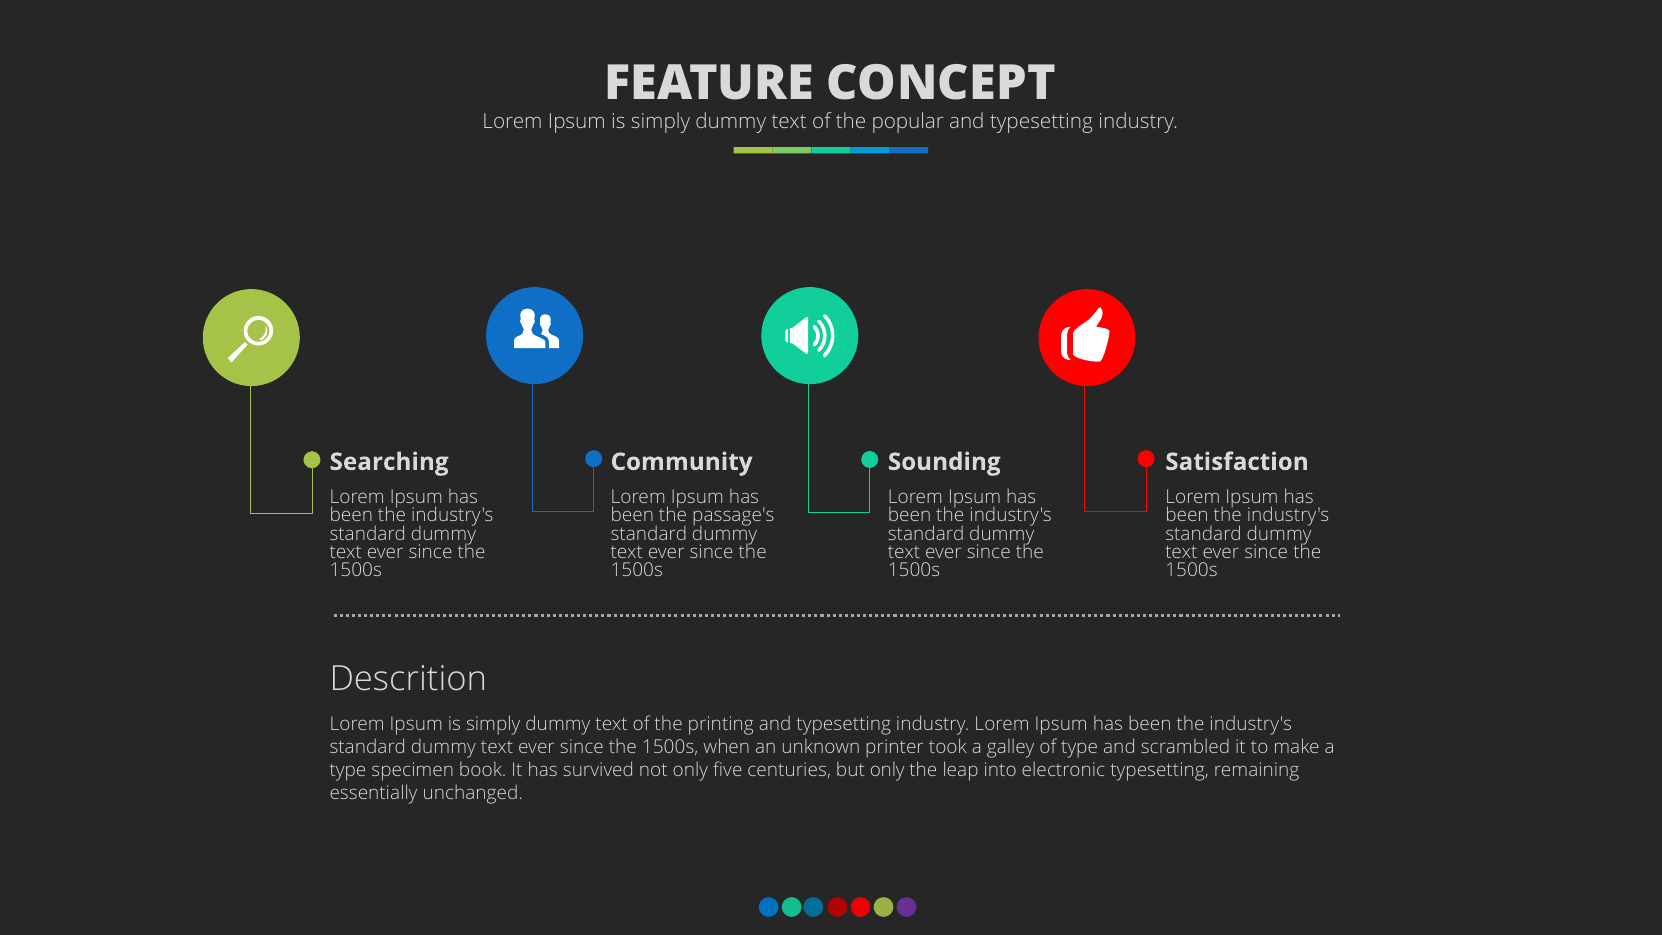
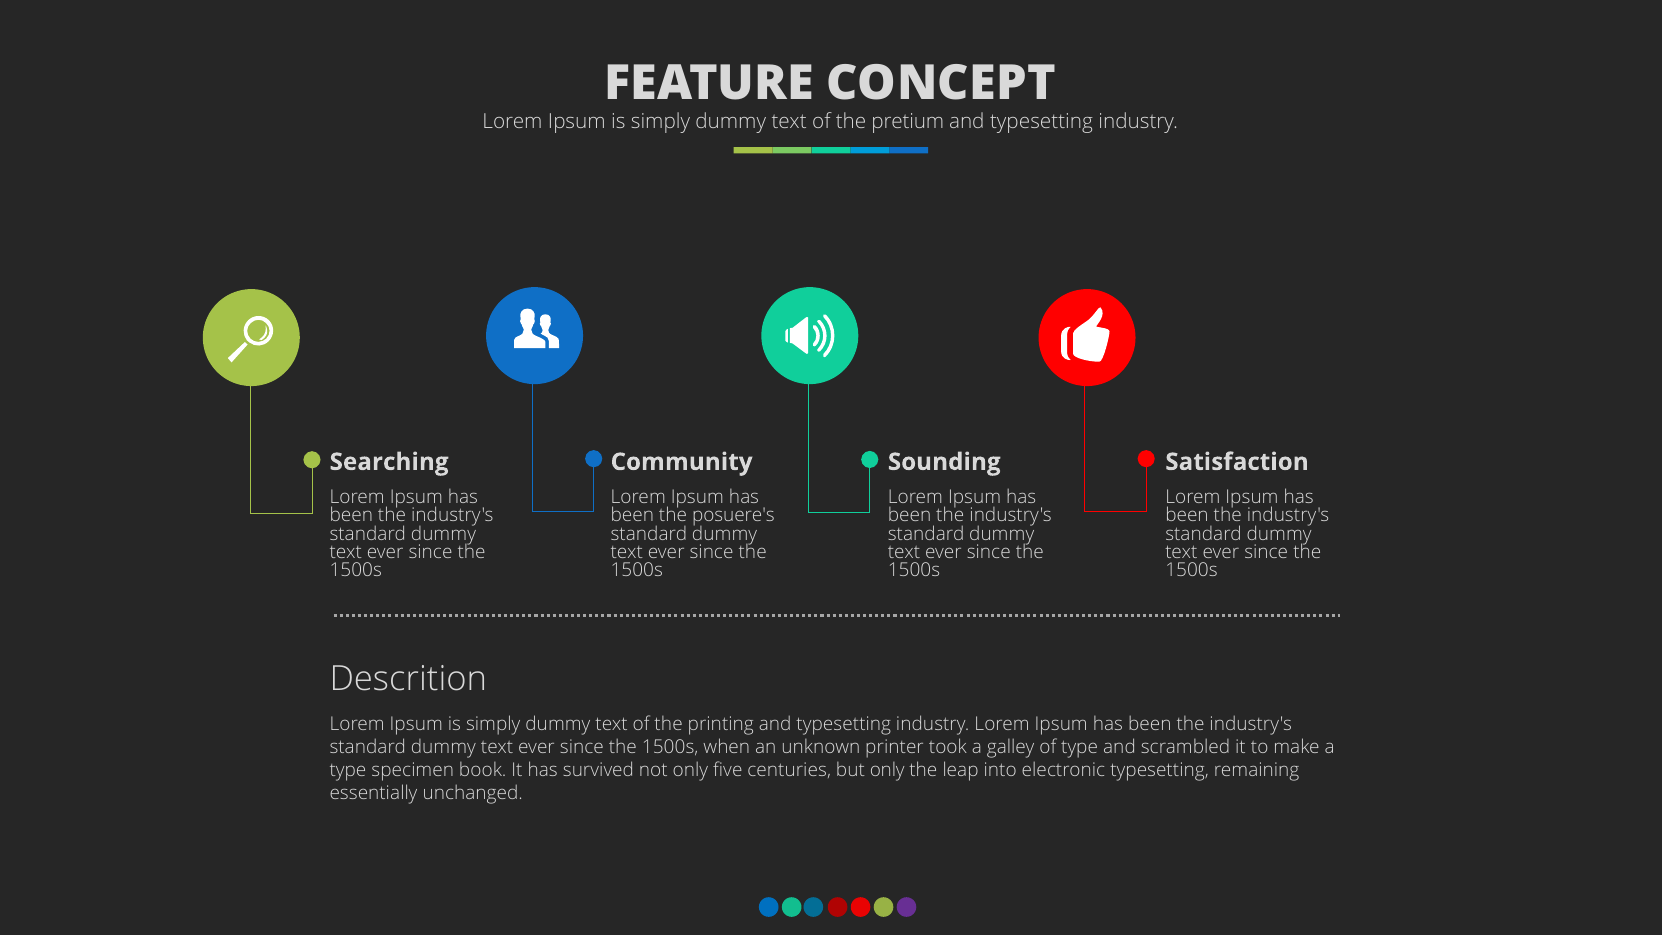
popular: popular -> pretium (908, 122)
passage's: passage's -> posuere's (733, 515)
